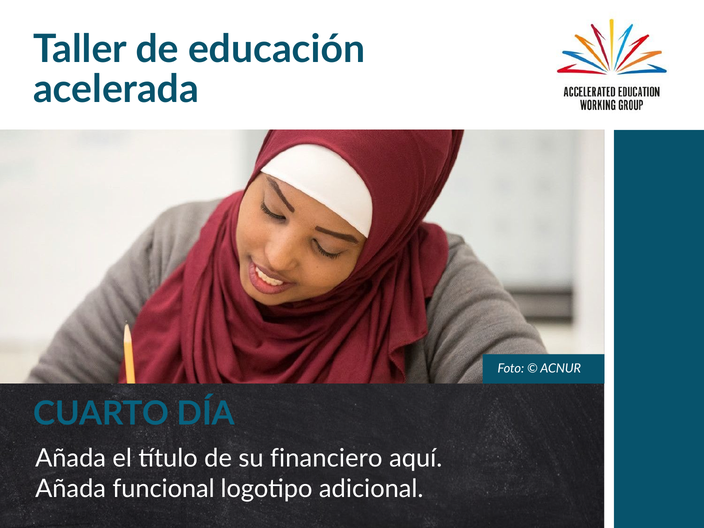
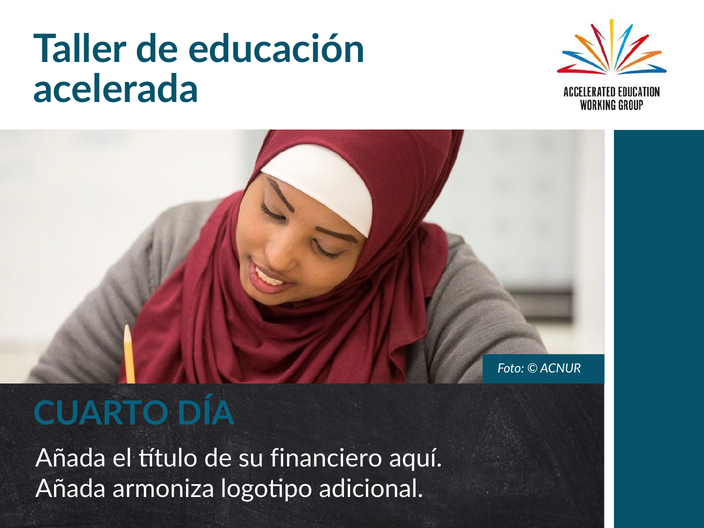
funcional: funcional -> armoniza (164, 489)
